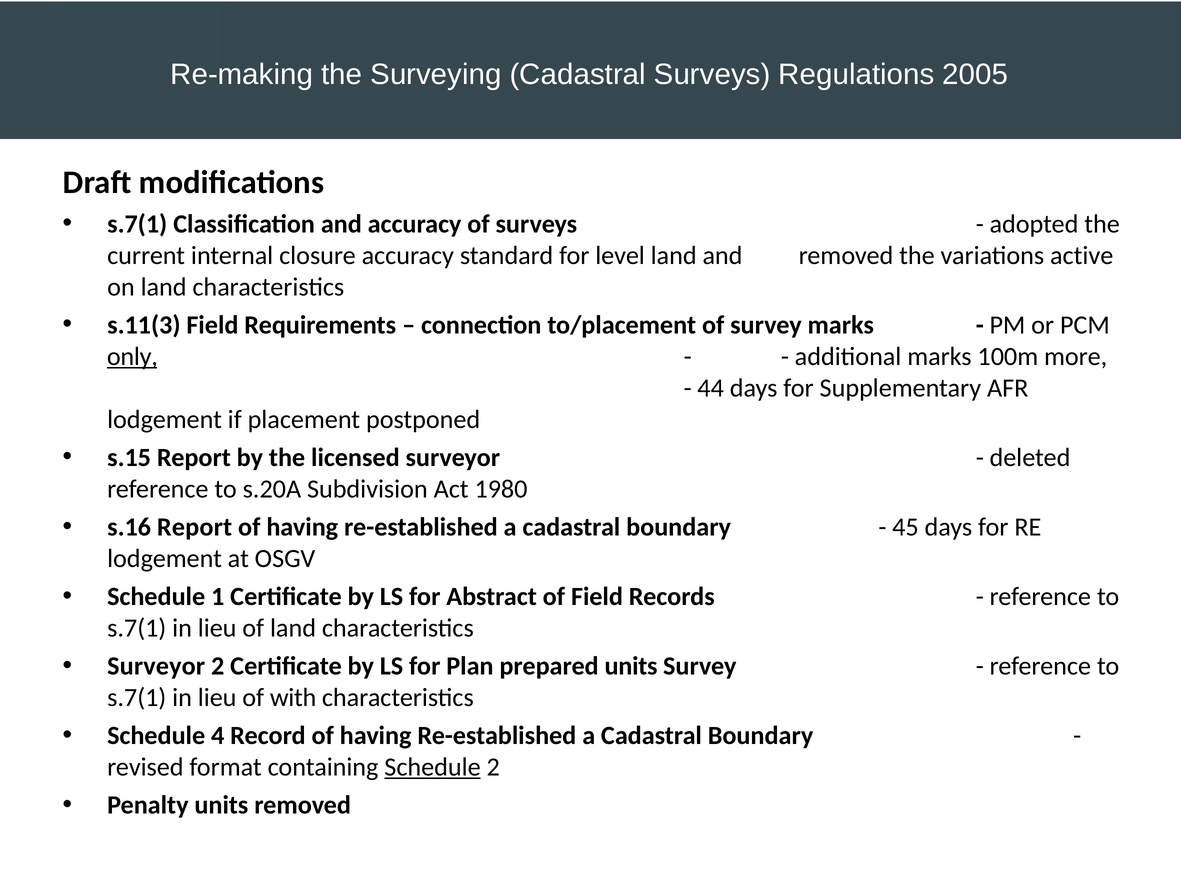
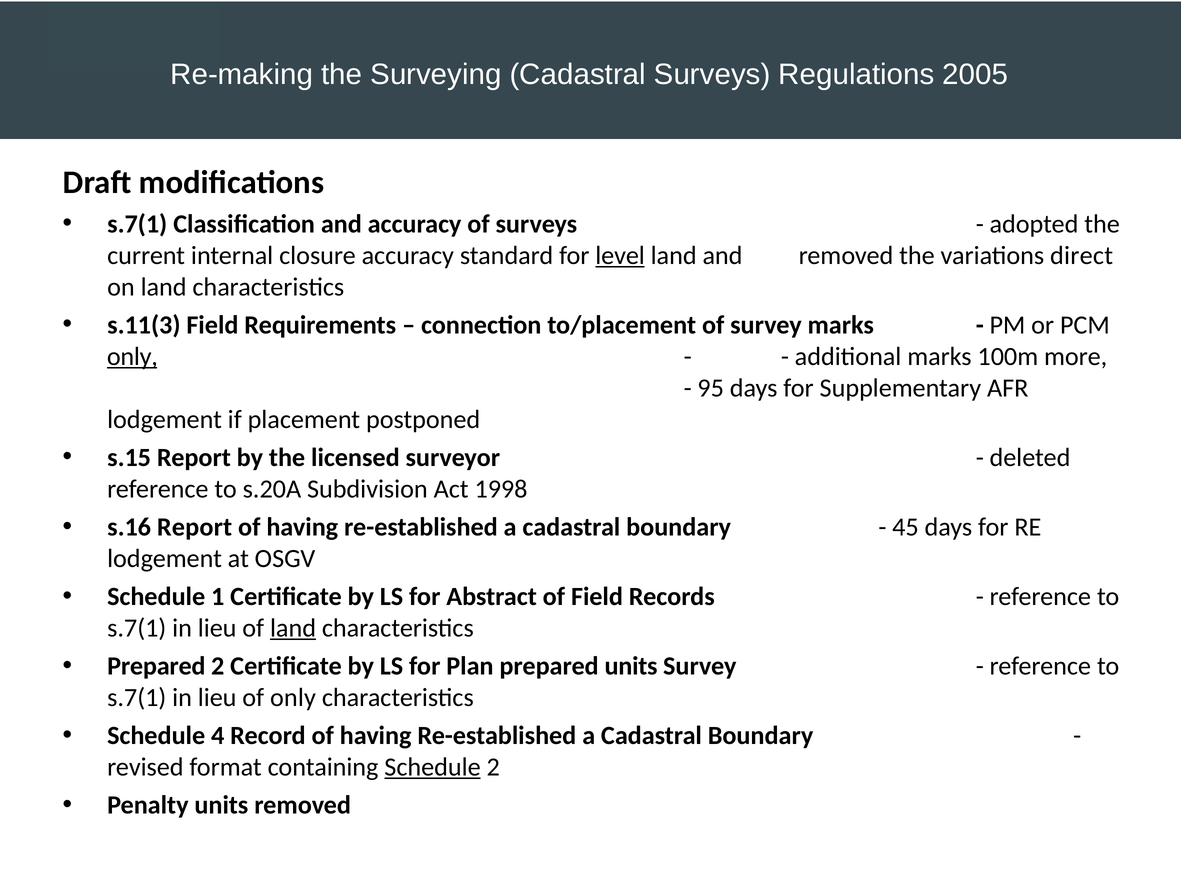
level underline: none -> present (620, 255)
active: active -> direct (1082, 255)
44: 44 -> 95 (711, 388)
1980: 1980 -> 1998 (501, 489)
land underline: none -> present (293, 628)
Surveyor: Surveyor -> Prepared (156, 666)
of with: with -> only (293, 697)
